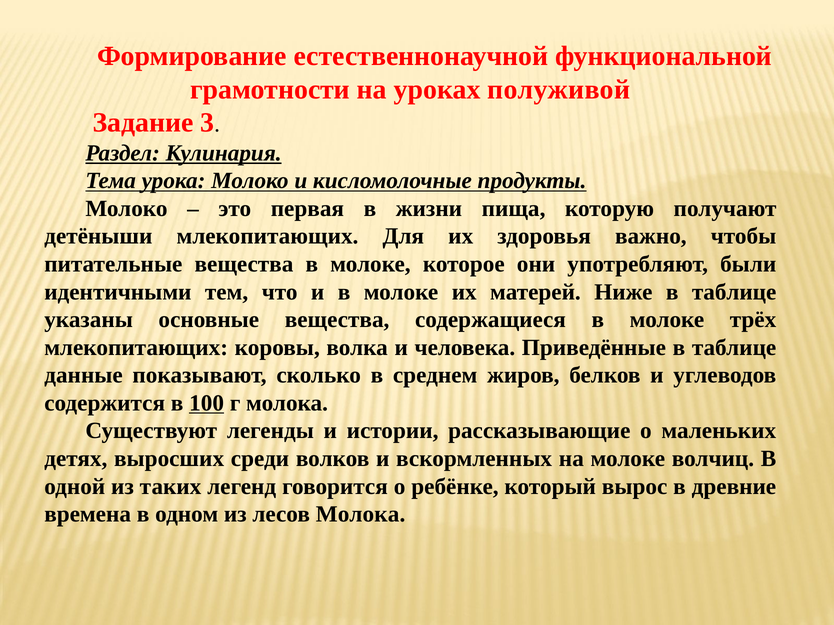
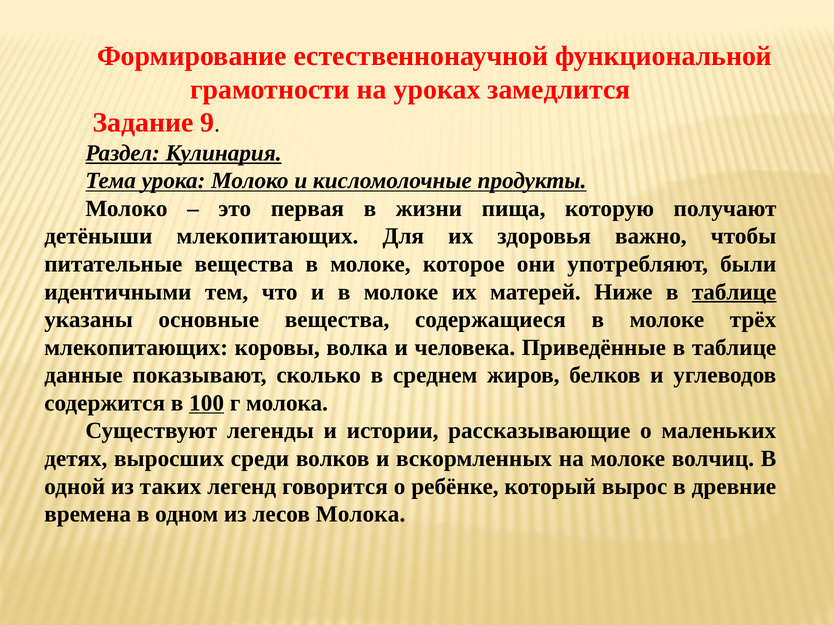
полуживой: полуживой -> замедлится (559, 89)
3: 3 -> 9 (207, 123)
таблице underline: none -> present (734, 292)
